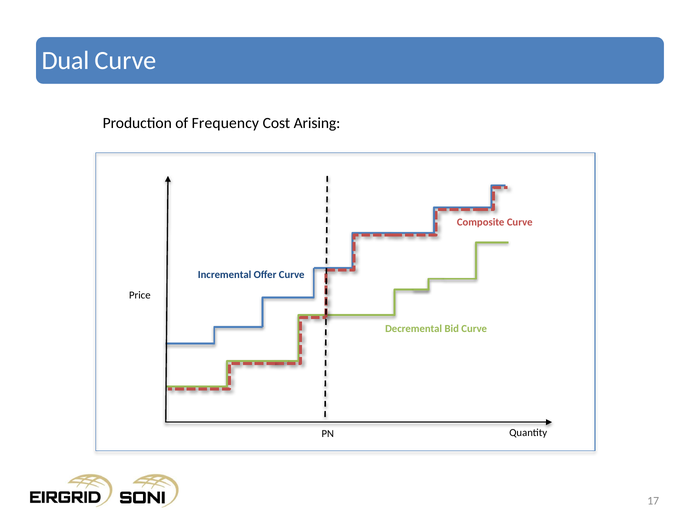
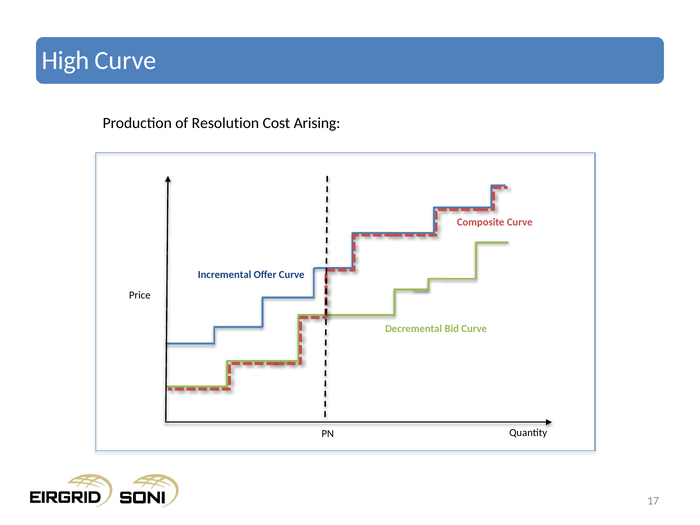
Dual: Dual -> High (65, 61)
Frequency: Frequency -> Resolution (225, 123)
